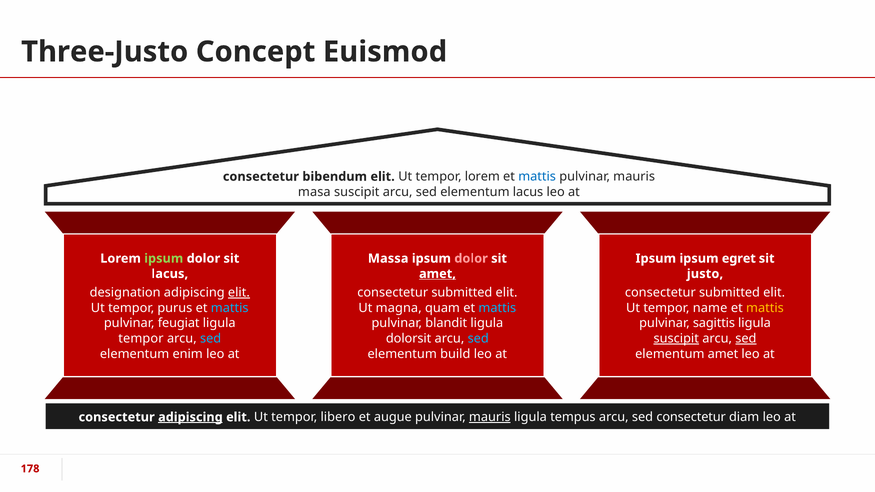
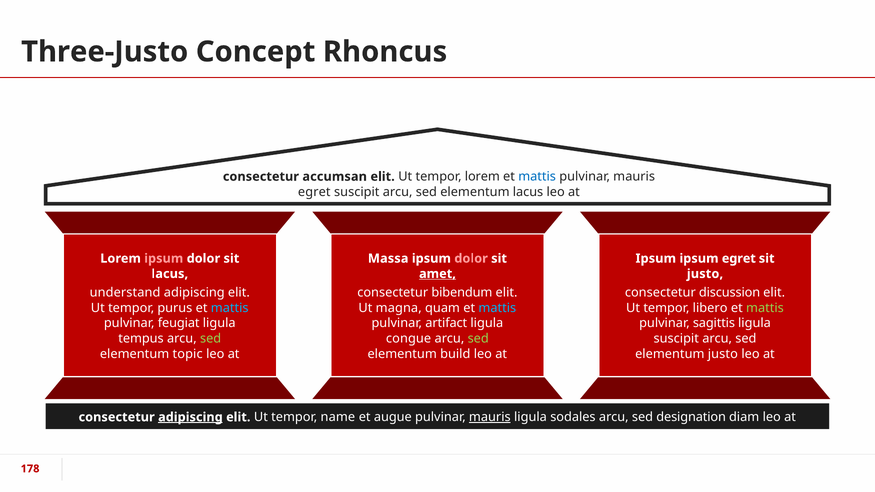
Euismod: Euismod -> Rhoncus (385, 52)
bibendum: bibendum -> accumsan (335, 177)
masa: masa -> egret (314, 192)
ipsum colour: light green -> pink (164, 259)
designation: designation -> understand (125, 293)
elit underline: present -> none (239, 293)
submitted: submitted -> bibendum (462, 293)
submitted: submitted -> discussion (730, 293)
name: name -> libero (710, 308)
mattis colour: yellow -> light green (765, 308)
blandit: blandit -> artifact (446, 323)
tempor: tempor -> tempus (141, 339)
sed colour: light blue -> light green (211, 339)
dolorsit: dolorsit -> congue (409, 339)
sed colour: light blue -> light green (478, 339)
suscipit underline: present -> none (676, 339)
sed underline: present -> none (746, 339)
enim: enim -> topic (188, 354)
elementum amet: amet -> justo (723, 354)
libero: libero -> name (338, 417)
tempus: tempus -> sodales (573, 417)
sed consectetur: consectetur -> designation (691, 417)
